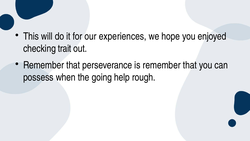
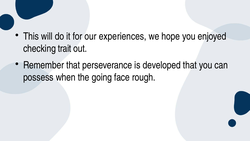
is remember: remember -> developed (162, 65)
help: help -> face (122, 77)
